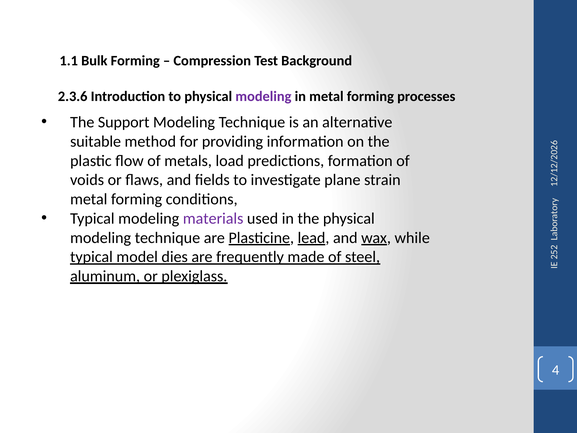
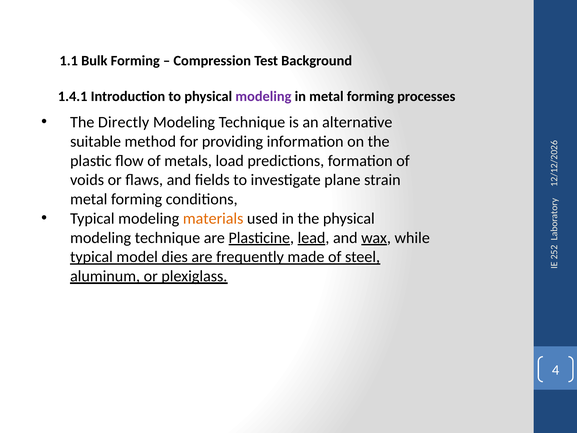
2.3.6: 2.3.6 -> 1.4.1 (73, 96)
Support: Support -> Directly (124, 122)
materials colour: purple -> orange (213, 218)
